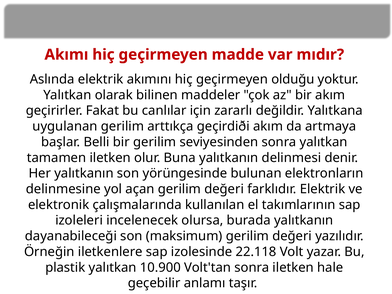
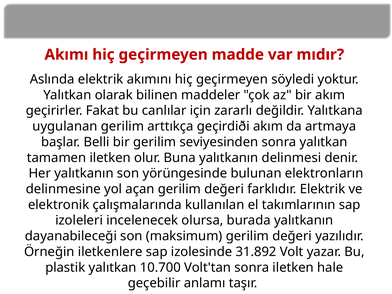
olduğu: olduğu -> söyledi (293, 79)
22.118: 22.118 -> 31.892 (256, 252)
10.900: 10.900 -> 10.700 (160, 267)
